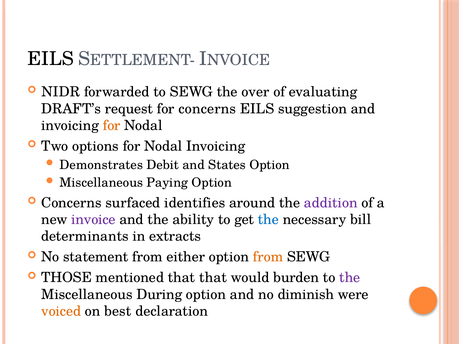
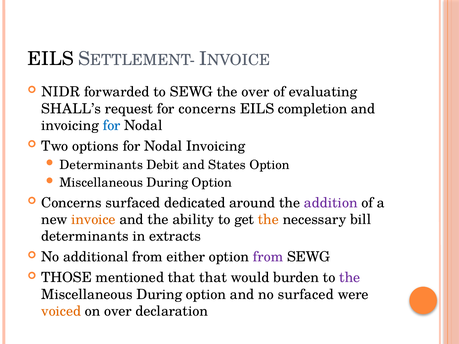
DRAFT’s: DRAFT’s -> SHALL’s (71, 109)
suggestion: suggestion -> completion (313, 109)
for colour: orange -> blue (112, 126)
Demonstrates: Demonstrates -> Determinants (101, 165)
Paying: Paying -> During (167, 183)
identifies: identifies -> dedicated (195, 203)
invoice colour: purple -> orange (93, 220)
the colour: blue -> orange (268, 220)
statement: statement -> additional (96, 257)
from colour: orange -> purple (268, 257)
no diminish: diminish -> surfaced (306, 295)
on best: best -> over (118, 312)
